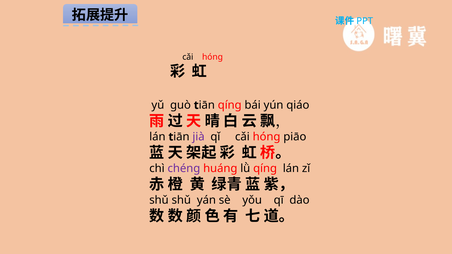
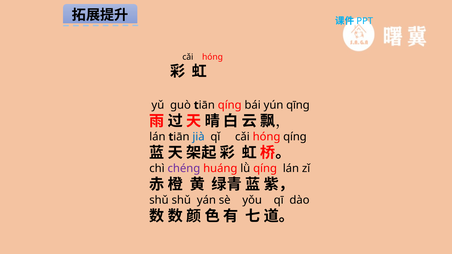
qiáo: qiáo -> qīng (298, 105)
jià colour: purple -> blue (199, 137)
hóng piāo: piāo -> qíng (295, 137)
